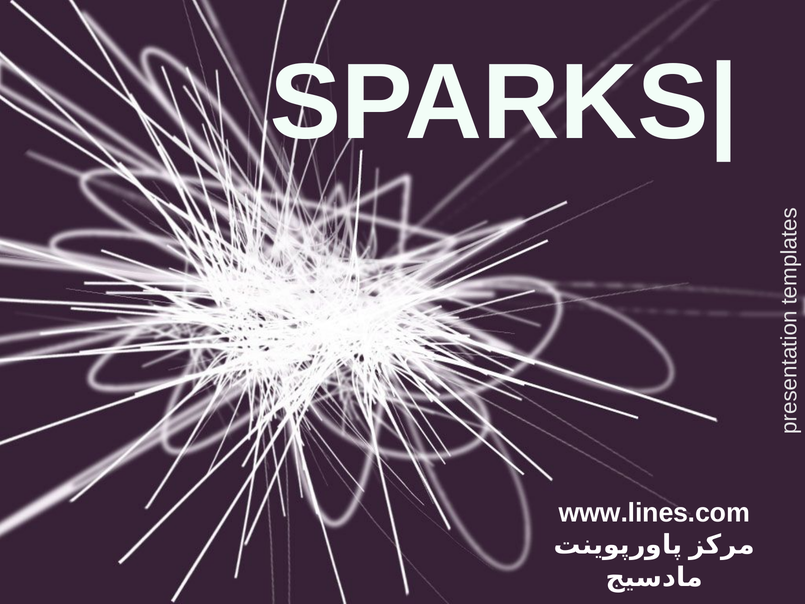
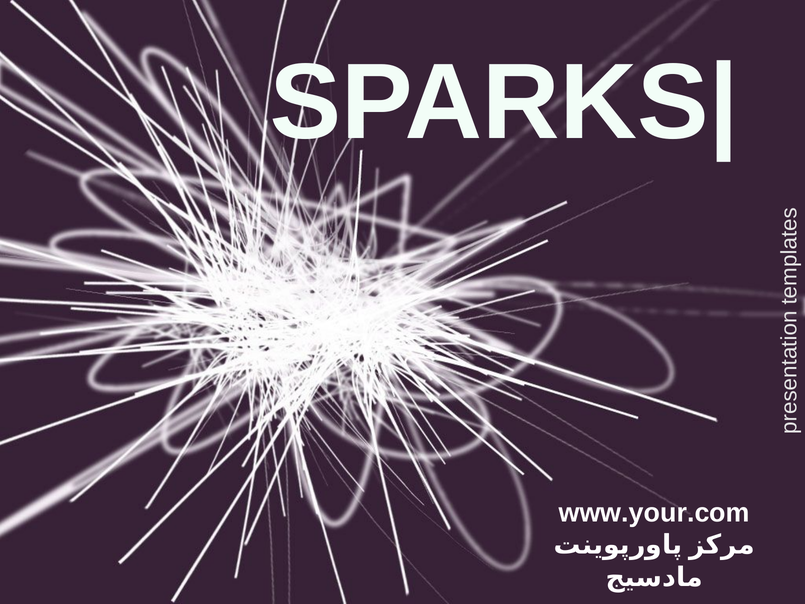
www.lines.com: www.lines.com -> www.your.com (654, 513)
